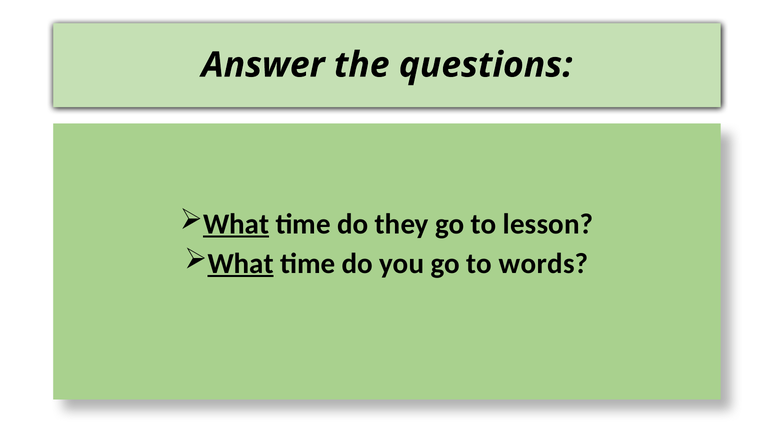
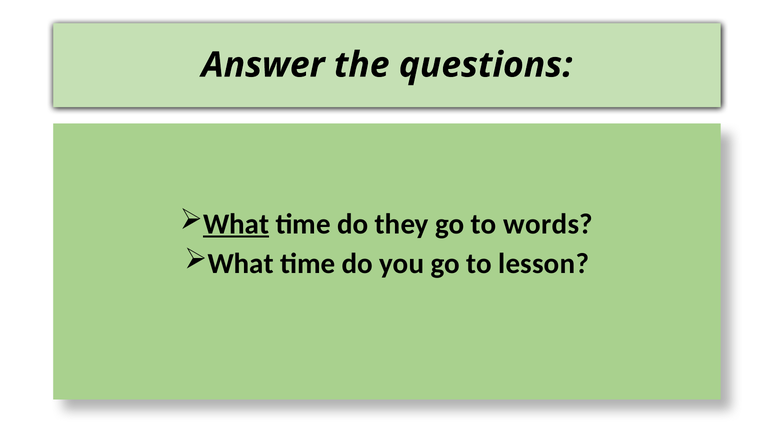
lesson: lesson -> words (548, 224)
What underline: present -> none (241, 264)
words: words -> lesson (544, 264)
